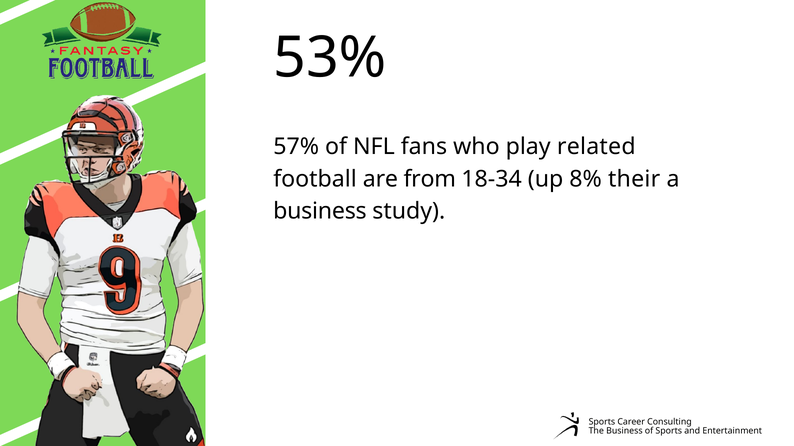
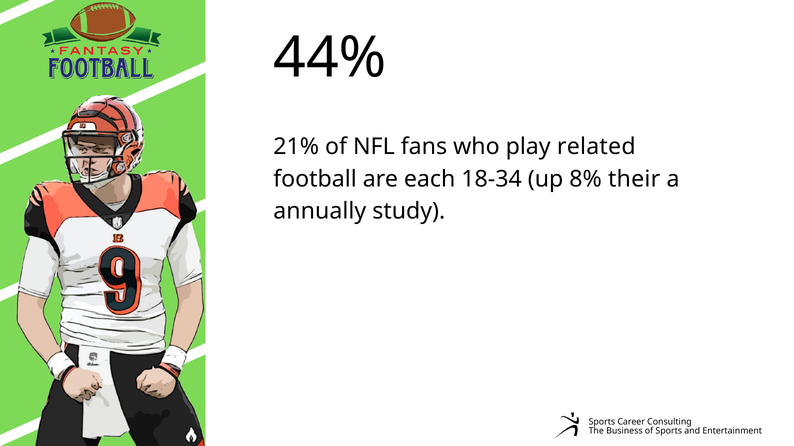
53%: 53% -> 44% (330, 58)
57%: 57% -> 21% (296, 147)
from: from -> each (430, 179)
business: business -> annually (320, 212)
